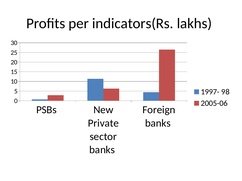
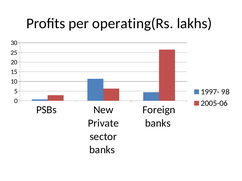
indicators(Rs: indicators(Rs -> operating(Rs (133, 23)
